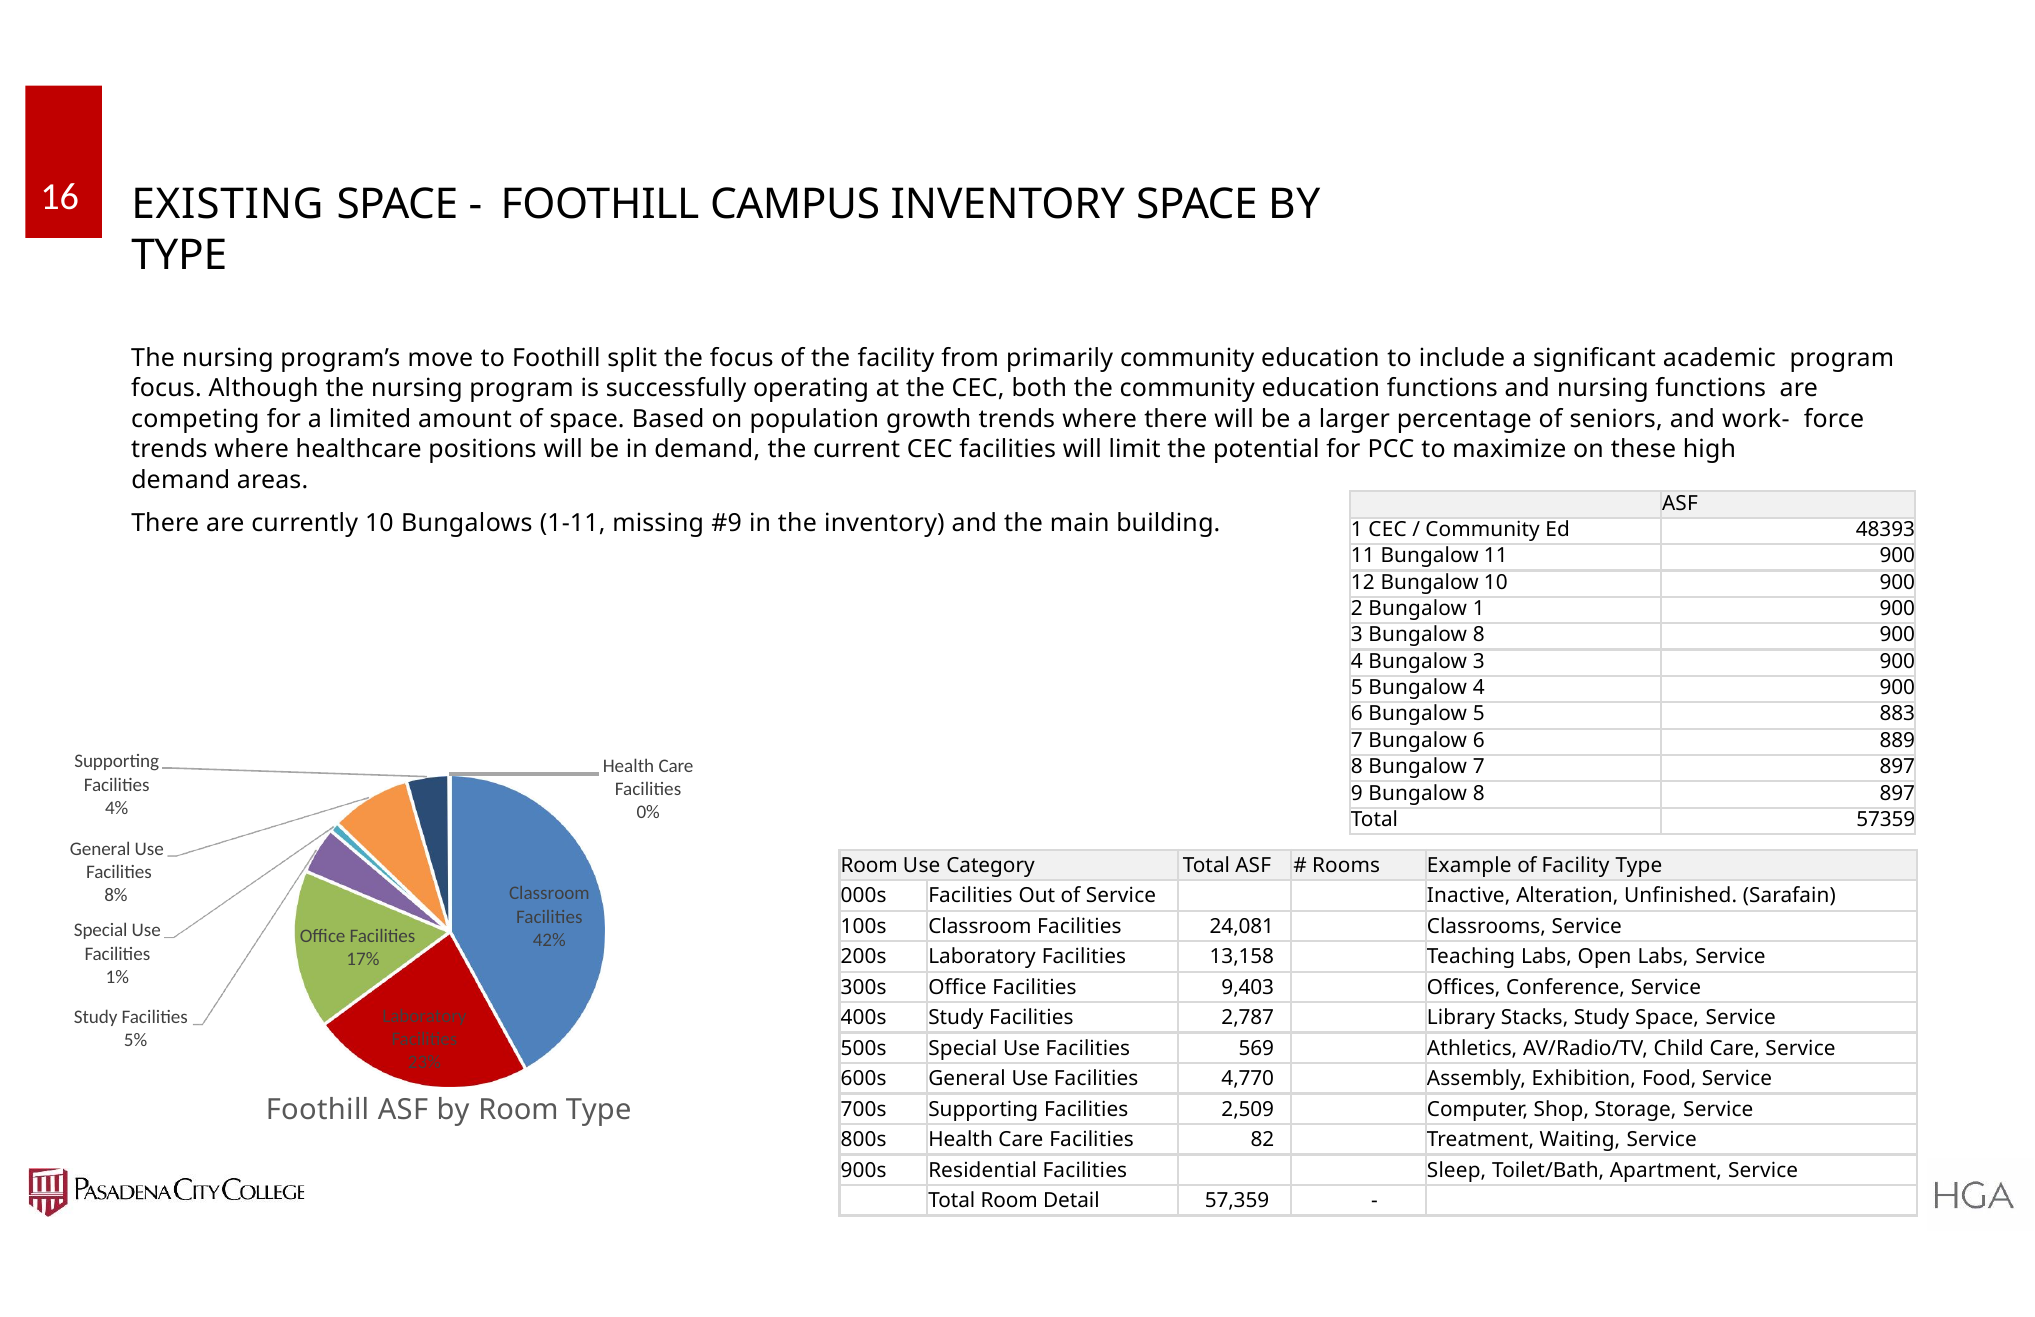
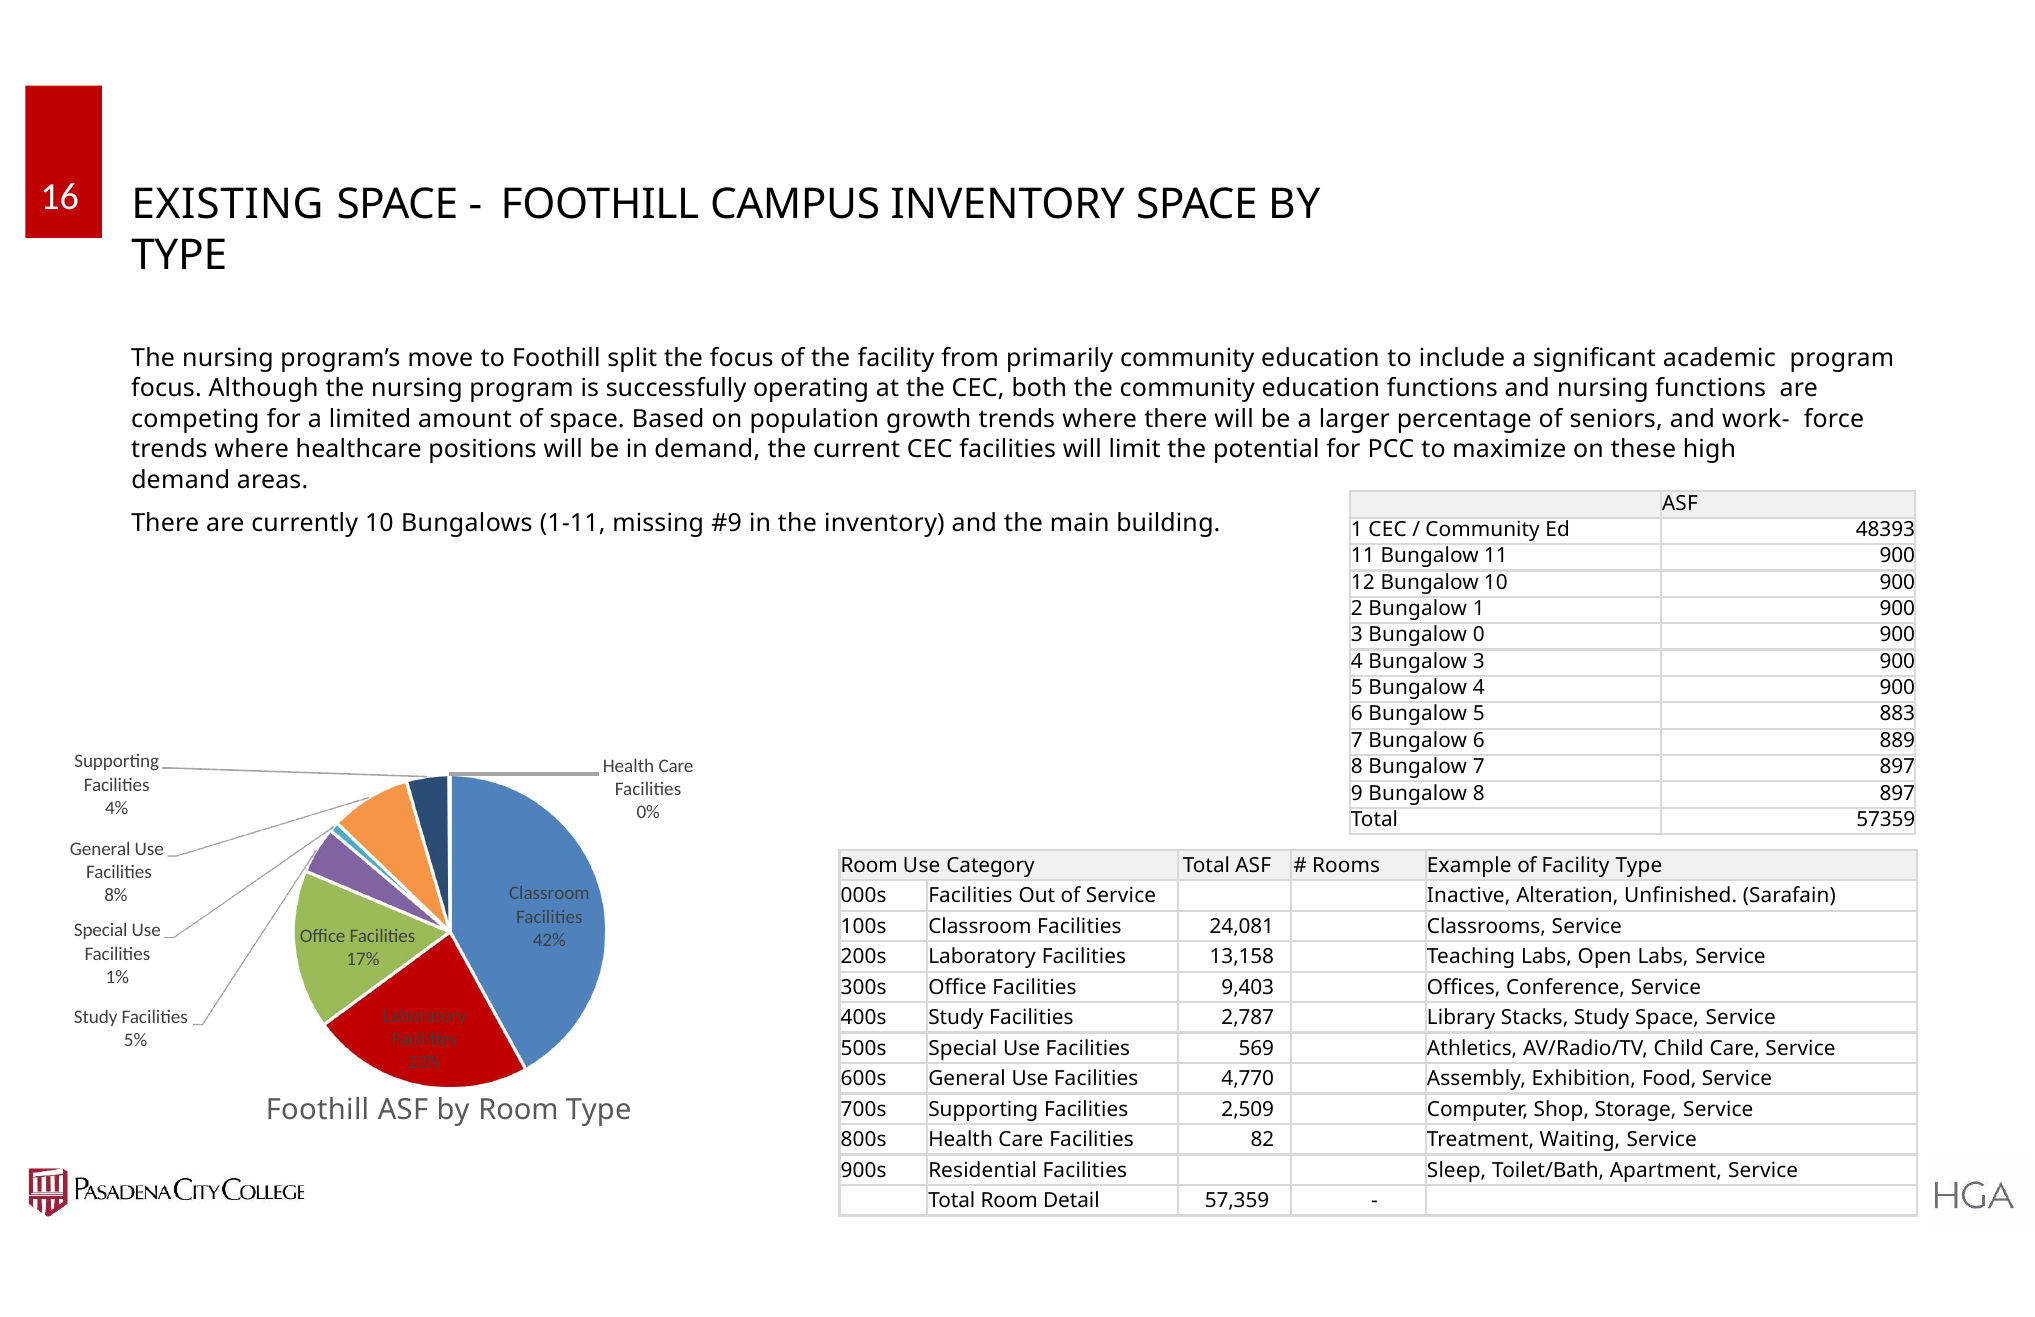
3 Bungalow 8: 8 -> 0 (1479, 635)
